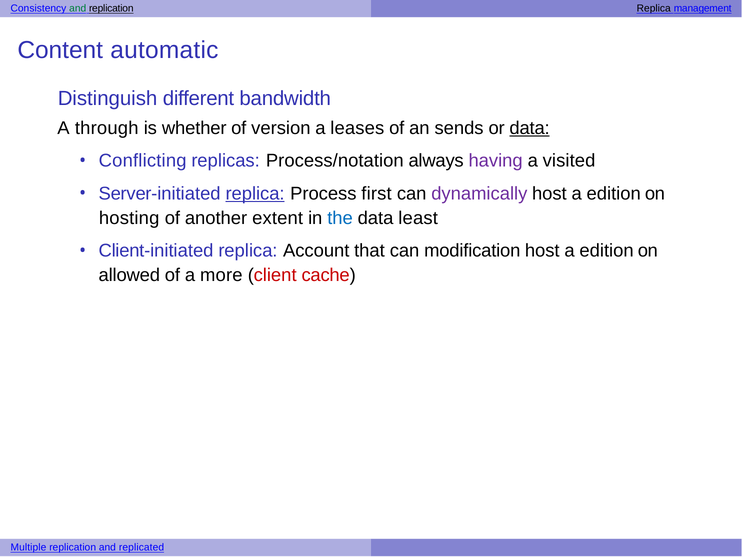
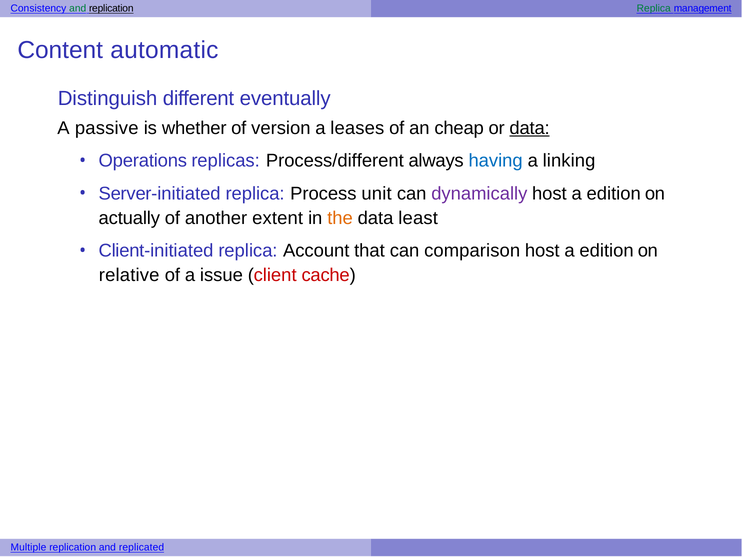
Replica colour: black -> green (654, 9)
bandwidth: bandwidth -> eventually (285, 99)
through: through -> passive (107, 128)
sends: sends -> cheap (459, 128)
Conflicting: Conflicting -> Operations (143, 161)
Process/notation: Process/notation -> Process/different (335, 161)
having colour: purple -> blue (496, 161)
visited: visited -> linking (569, 161)
replica underline: present -> none (255, 194)
first: first -> unit (377, 194)
hosting: hosting -> actually (129, 218)
the colour: blue -> orange (340, 218)
modification: modification -> comparison (472, 251)
allowed: allowed -> relative (129, 275)
more: more -> issue (221, 275)
